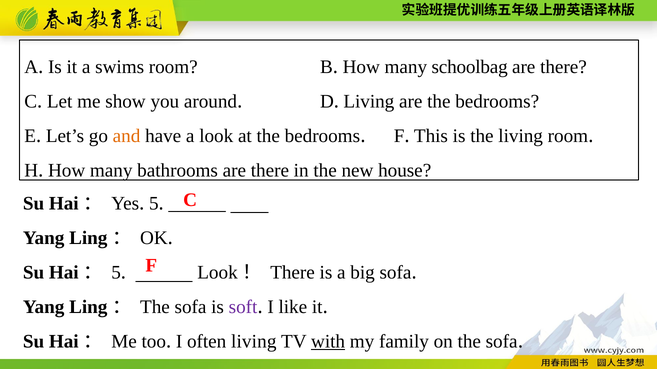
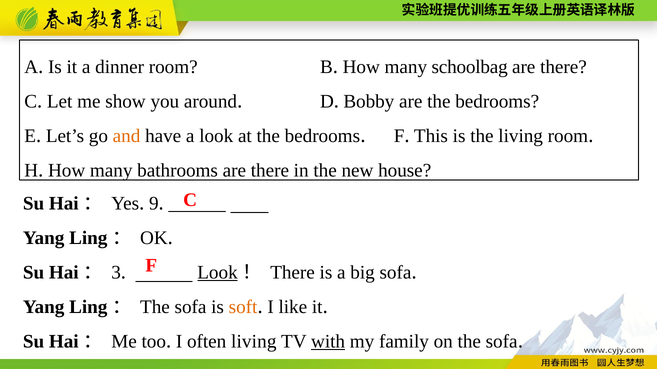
swims: swims -> dinner (120, 67)
Living: Living -> Bobby (369, 102)
5: 5 -> 9 (154, 204)
5: 5 -> 3 (116, 273)
Look underline: none -> present (218, 273)
soft colour: purple -> orange (243, 307)
